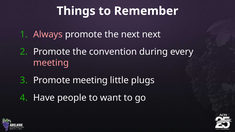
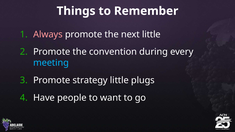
next next: next -> little (151, 34)
meeting colour: pink -> light blue (51, 63)
Promote meeting: meeting -> strategy (90, 80)
